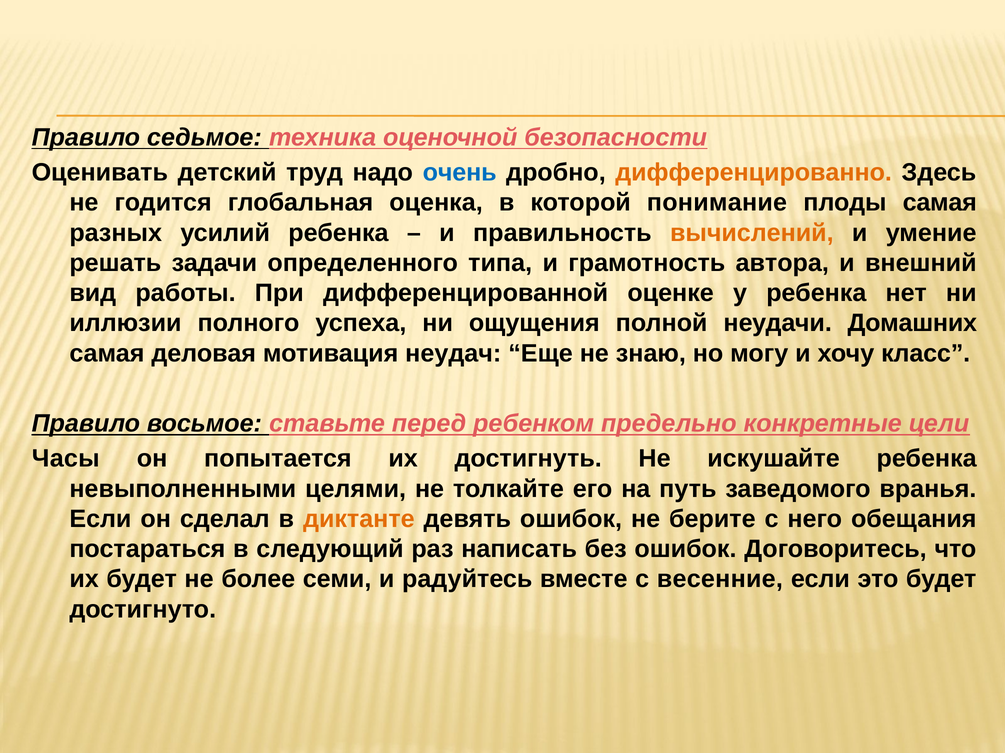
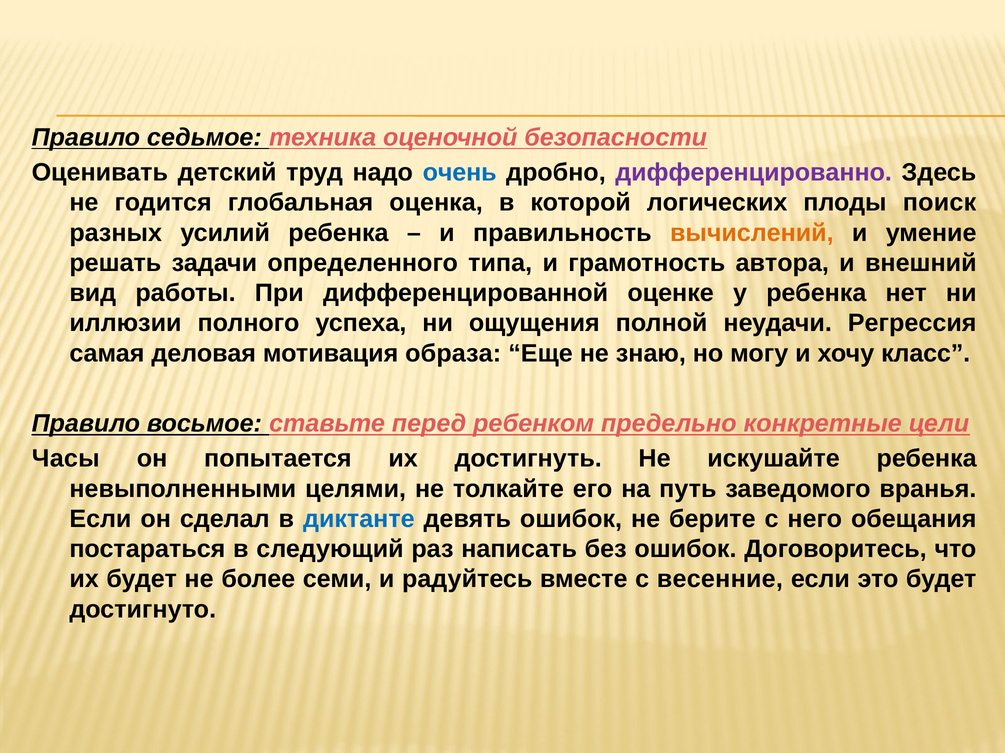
дифференцированно colour: orange -> purple (754, 173)
понимание: понимание -> логических (717, 203)
плоды самая: самая -> поиск (939, 203)
Домашних: Домашних -> Регрессия (912, 323)
неудач: неудач -> образа (453, 354)
диктанте colour: orange -> blue (359, 519)
